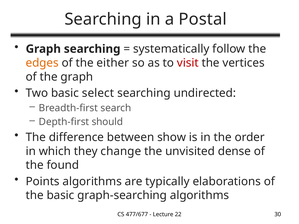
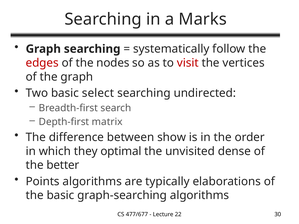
Postal: Postal -> Marks (203, 19)
edges colour: orange -> red (42, 63)
either: either -> nodes (113, 63)
should: should -> matrix (107, 122)
change: change -> optimal (121, 151)
found: found -> better (63, 165)
